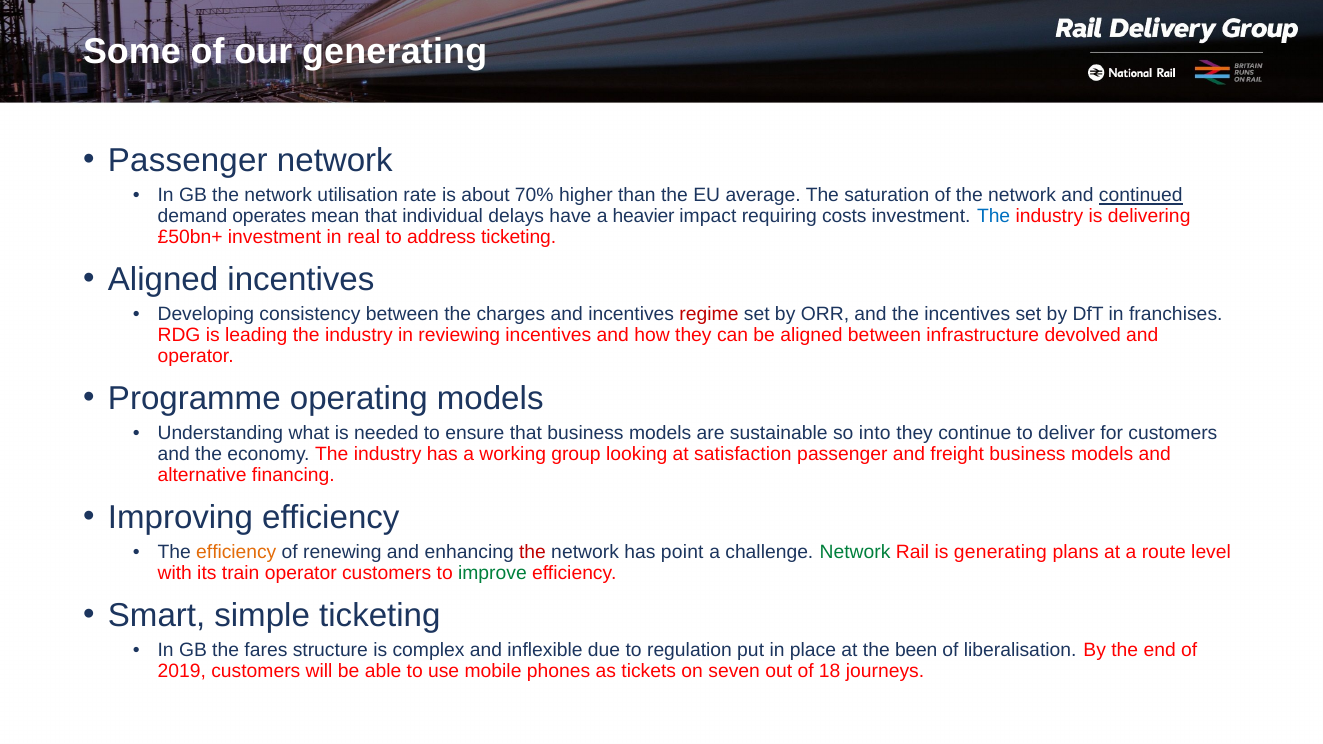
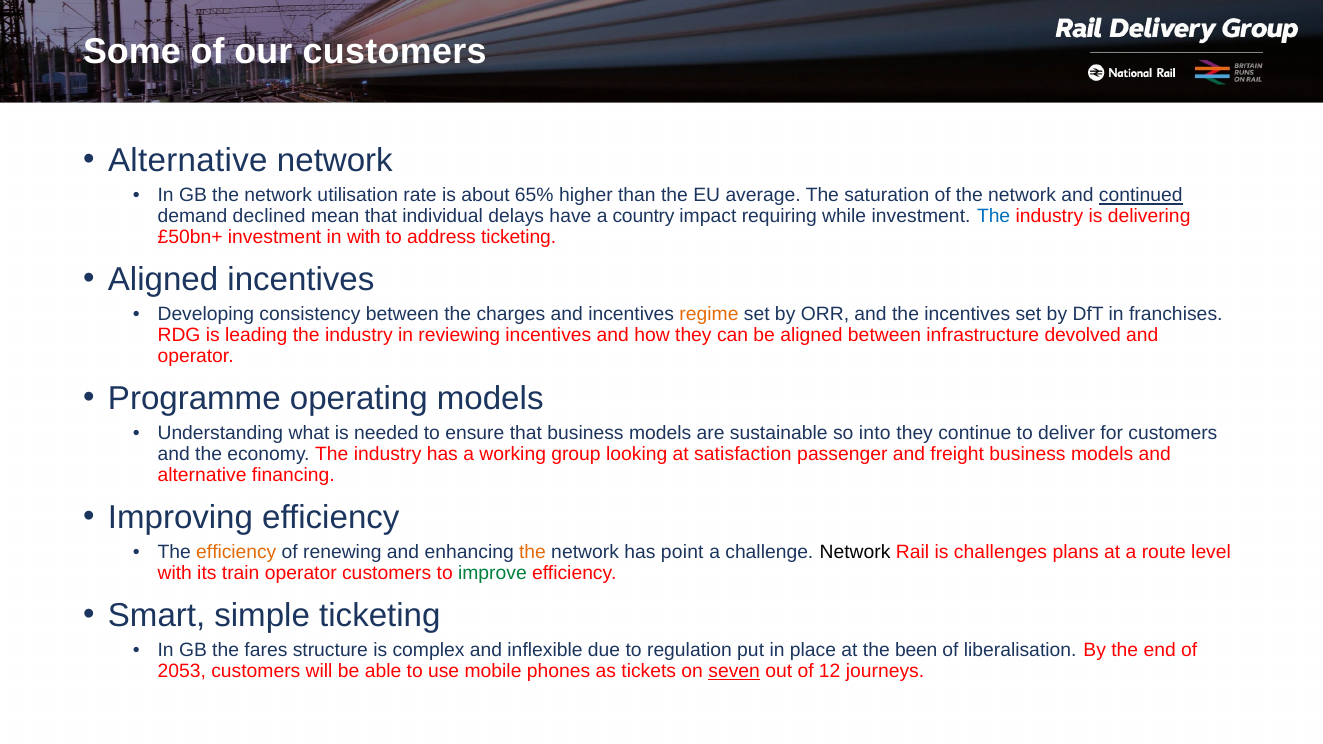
our generating: generating -> customers (395, 52)
Passenger: Passenger -> Alternative (188, 160)
70%: 70% -> 65% (534, 196)
operates: operates -> declined (269, 217)
heavier: heavier -> country (644, 217)
costs: costs -> while (844, 217)
in real: real -> with (364, 237)
regime colour: red -> orange (709, 315)
the colour: red -> orange (532, 553)
Network colour: green -> black (855, 553)
is generating: generating -> challenges (1000, 553)
2019: 2019 -> 2053 (182, 671)
seven underline: none -> present (734, 671)
18: 18 -> 12 (830, 671)
